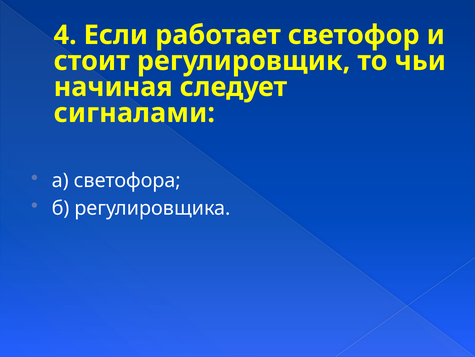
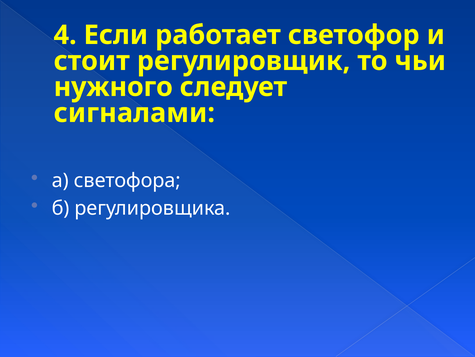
начиная: начиная -> нужного (113, 87)
